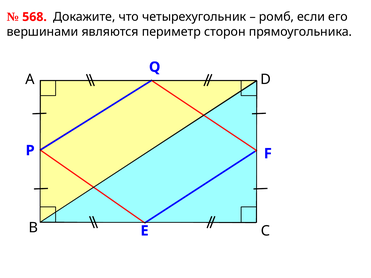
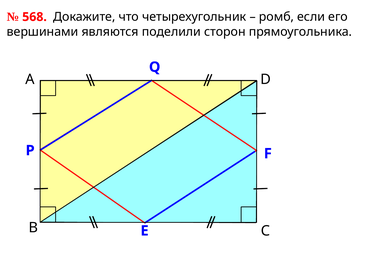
периметр: периметр -> поделили (171, 32)
